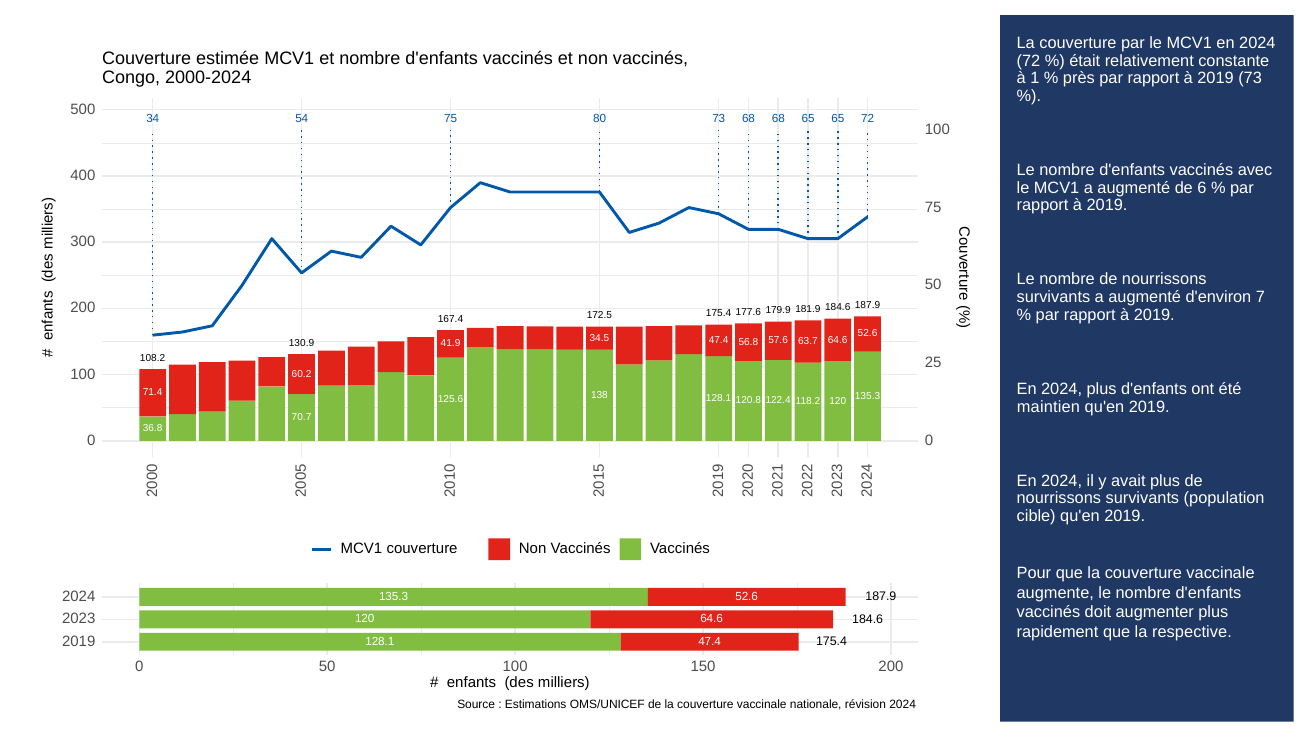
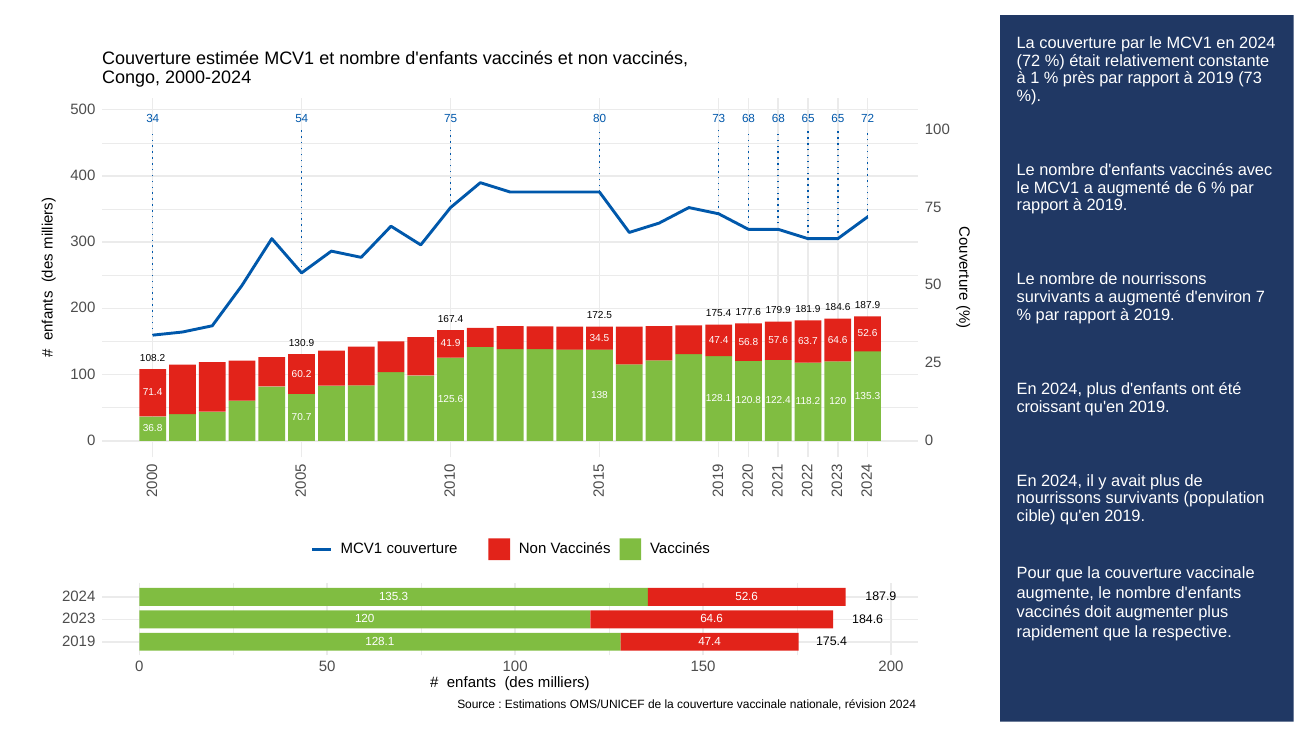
maintien: maintien -> croissant (1049, 407)
